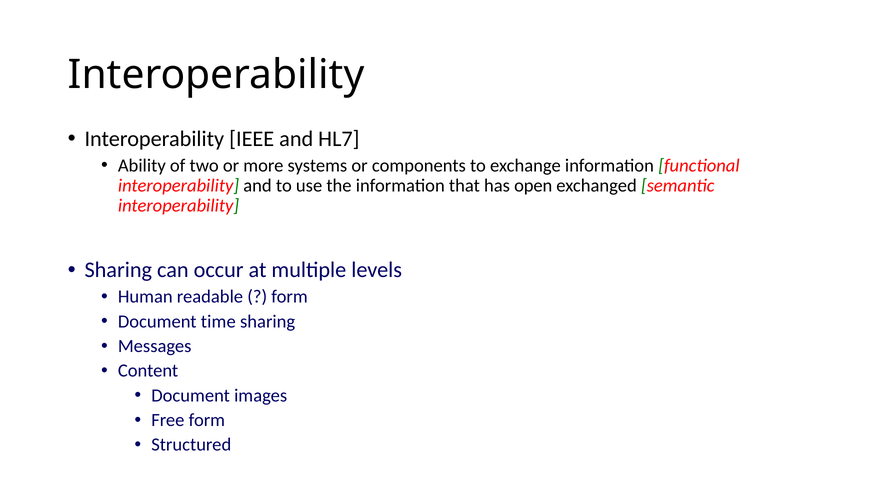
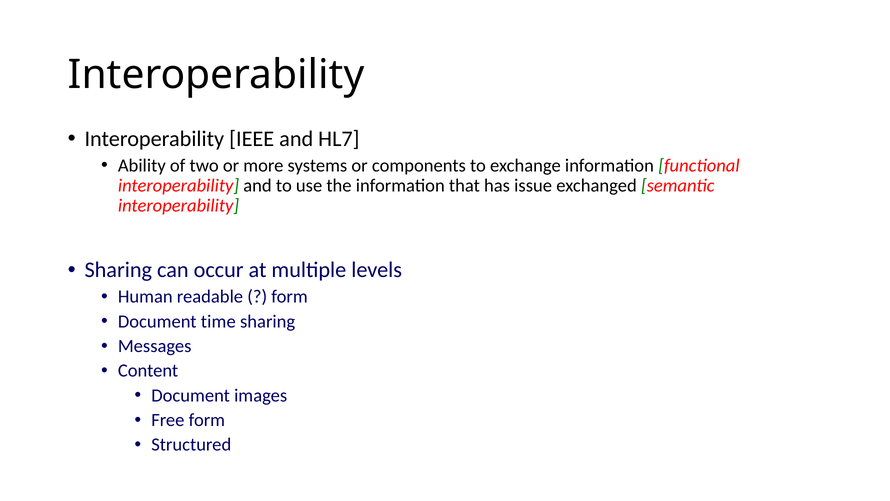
open: open -> issue (533, 185)
